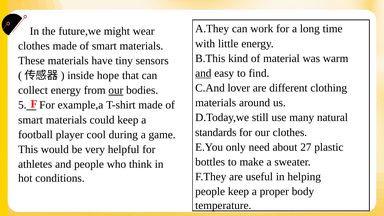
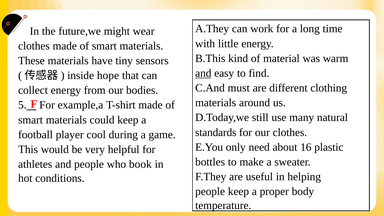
lover: lover -> must (239, 88)
our underline: present -> none (116, 90)
27: 27 -> 16 (306, 147)
think: think -> book (140, 164)
